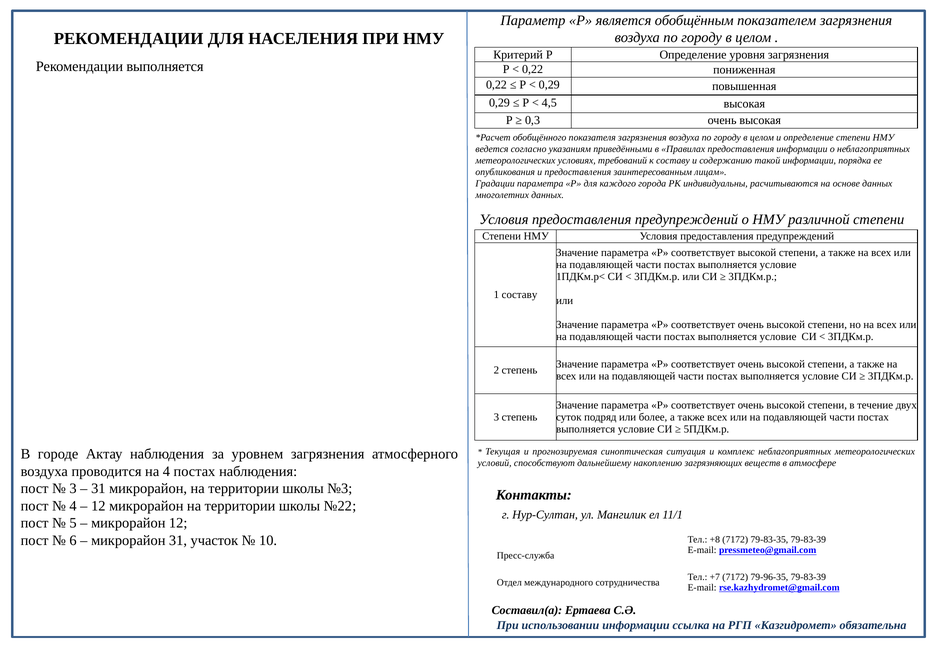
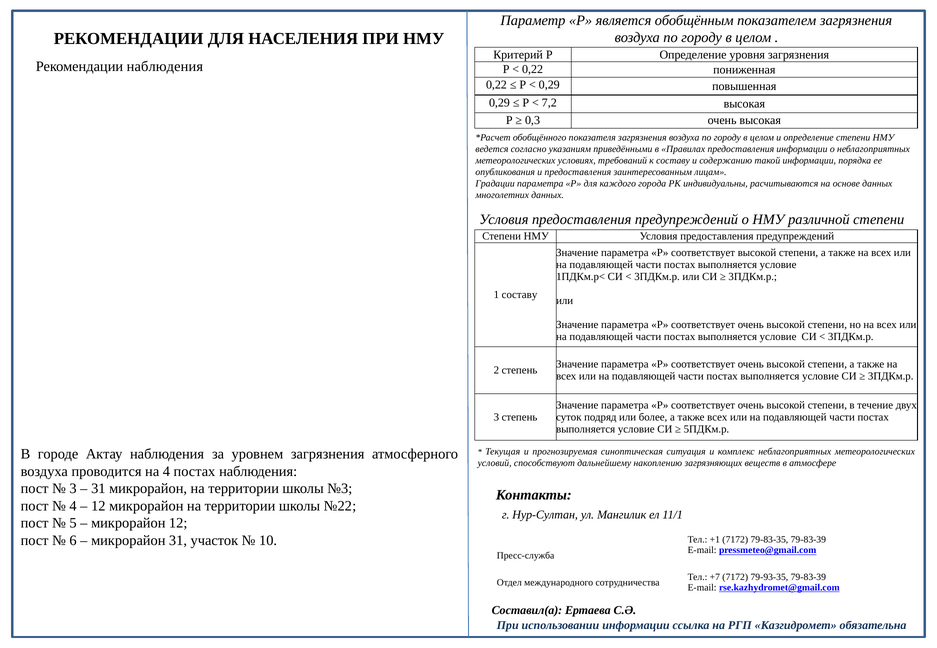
Рекомендации выполняется: выполняется -> наблюдения (165, 66)
4,5: 4,5 -> 7,2 (549, 103)
+8: +8 -> +1 (715, 540)
79-96-35: 79-96-35 -> 79-93-35 (769, 578)
